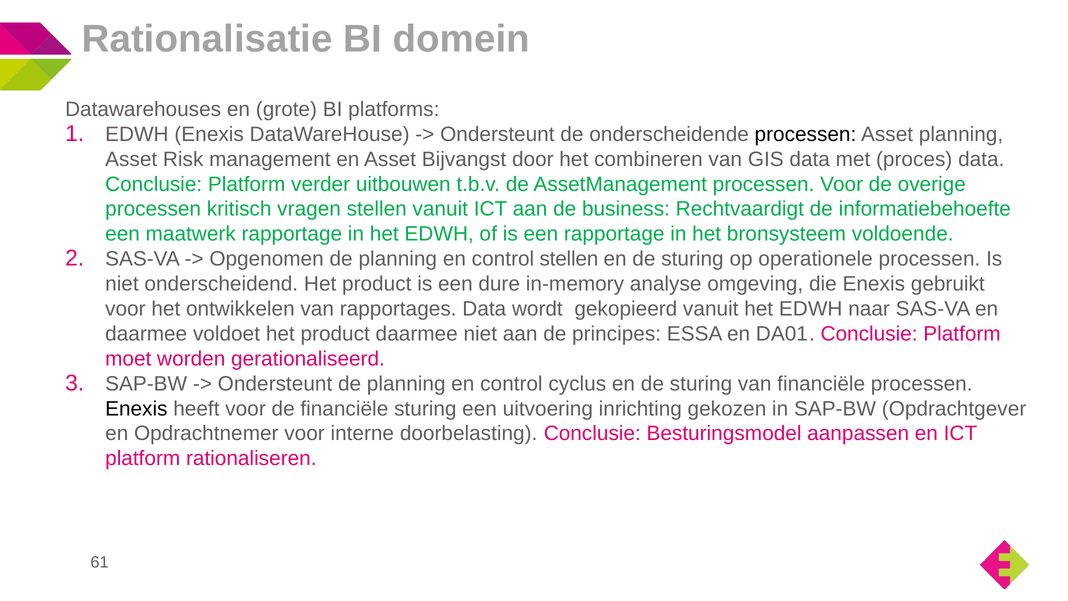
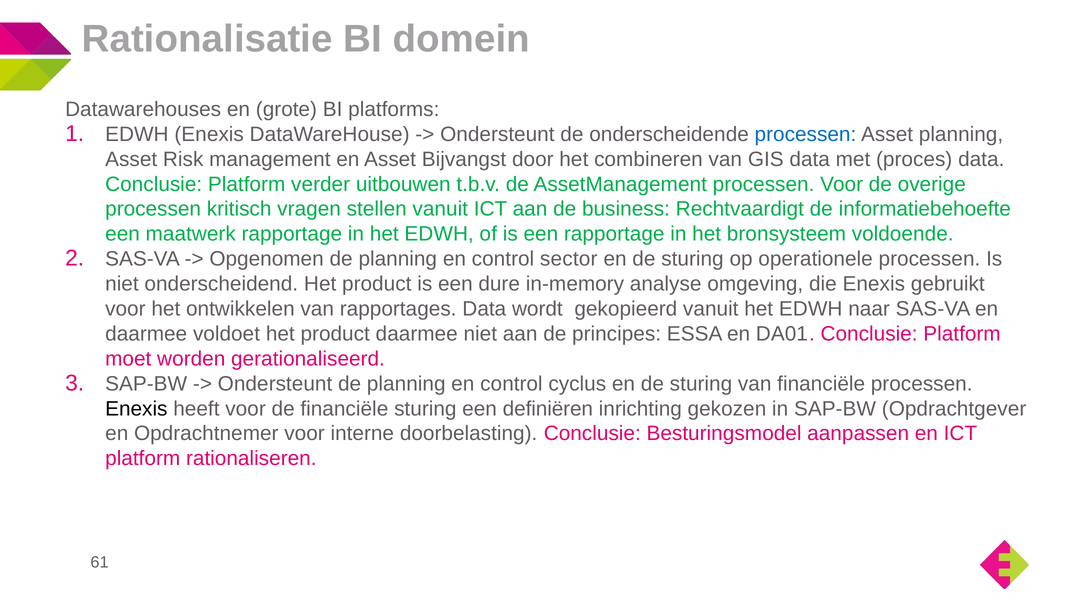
processen colour: black -> blue (805, 134)
control stellen: stellen -> sector (569, 259)
uitvoering: uitvoering -> definiëren (548, 408)
